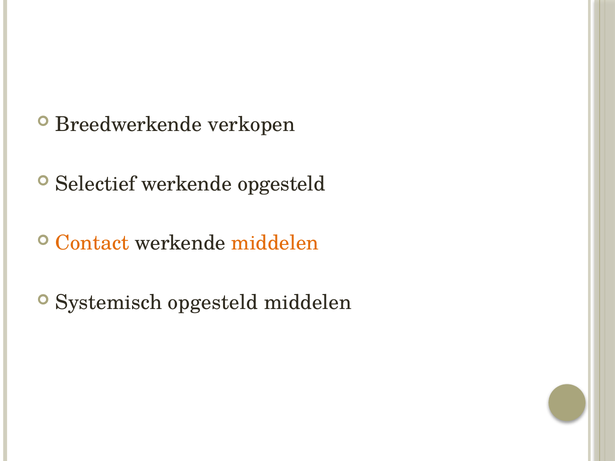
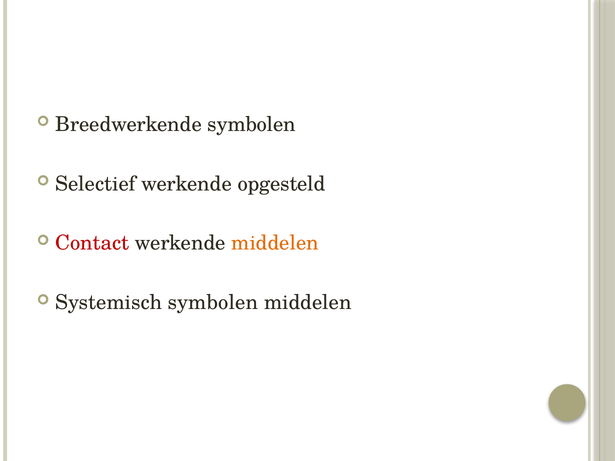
Breedwerkende verkopen: verkopen -> symbolen (252, 124)
Contact colour: orange -> red (92, 243)
Systemisch opgesteld: opgesteld -> symbolen (213, 303)
